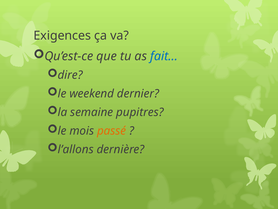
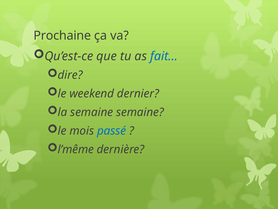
Exigences: Exigences -> Prochaine (62, 35)
semaine pupitres: pupitres -> semaine (140, 112)
passé colour: orange -> blue (112, 131)
l’allons: l’allons -> l’même (76, 149)
